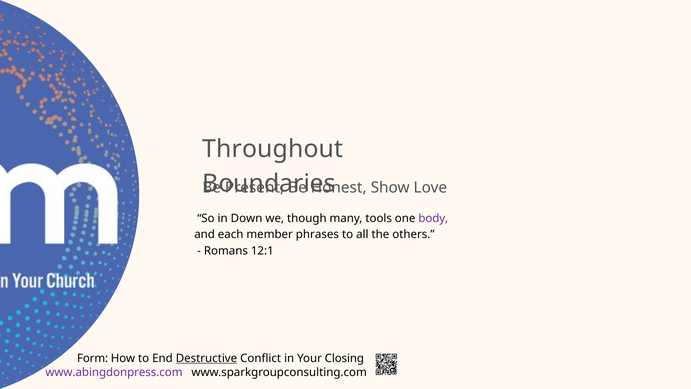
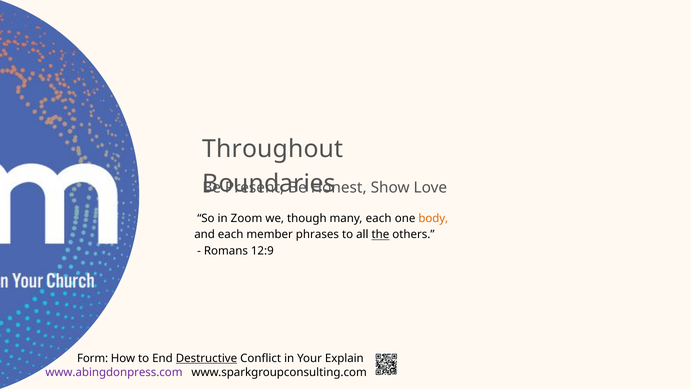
Down: Down -> Zoom (247, 218)
many tools: tools -> each (379, 218)
body colour: purple -> orange (433, 218)
the underline: none -> present (380, 234)
12:1: 12:1 -> 12:9 (262, 251)
Closing: Closing -> Explain (344, 358)
